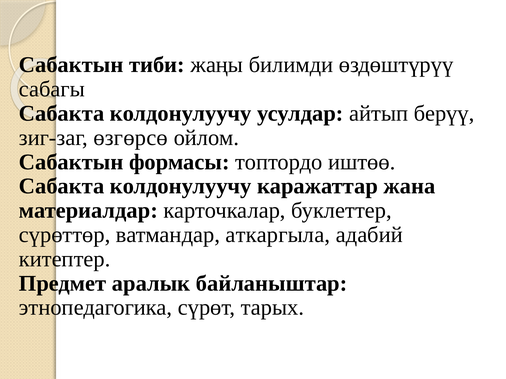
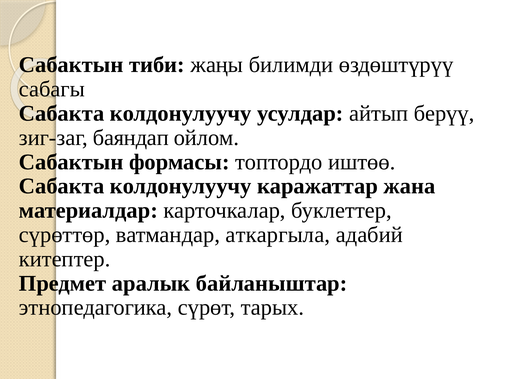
өзгөрсө: өзгөрсө -> баяндап (131, 138)
